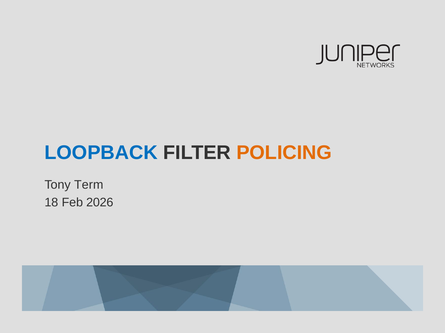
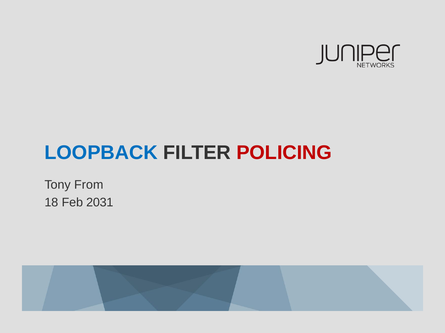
POLICING colour: orange -> red (284, 153)
Term: Term -> From (89, 185)
2026: 2026 -> 2031 (100, 203)
